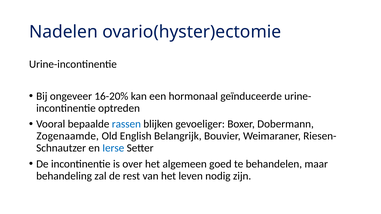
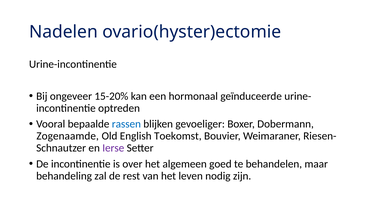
16-20%: 16-20% -> 15-20% (111, 96)
Belangrijk: Belangrijk -> Toekomst (178, 136)
Ierse colour: blue -> purple (113, 148)
